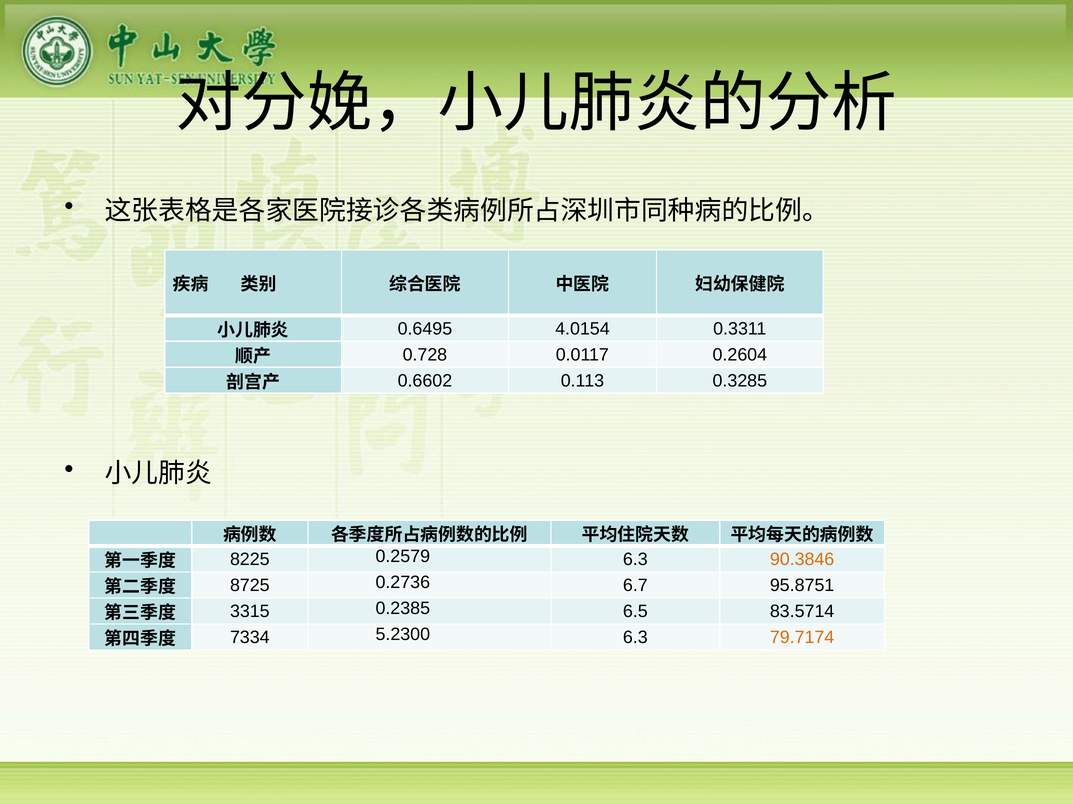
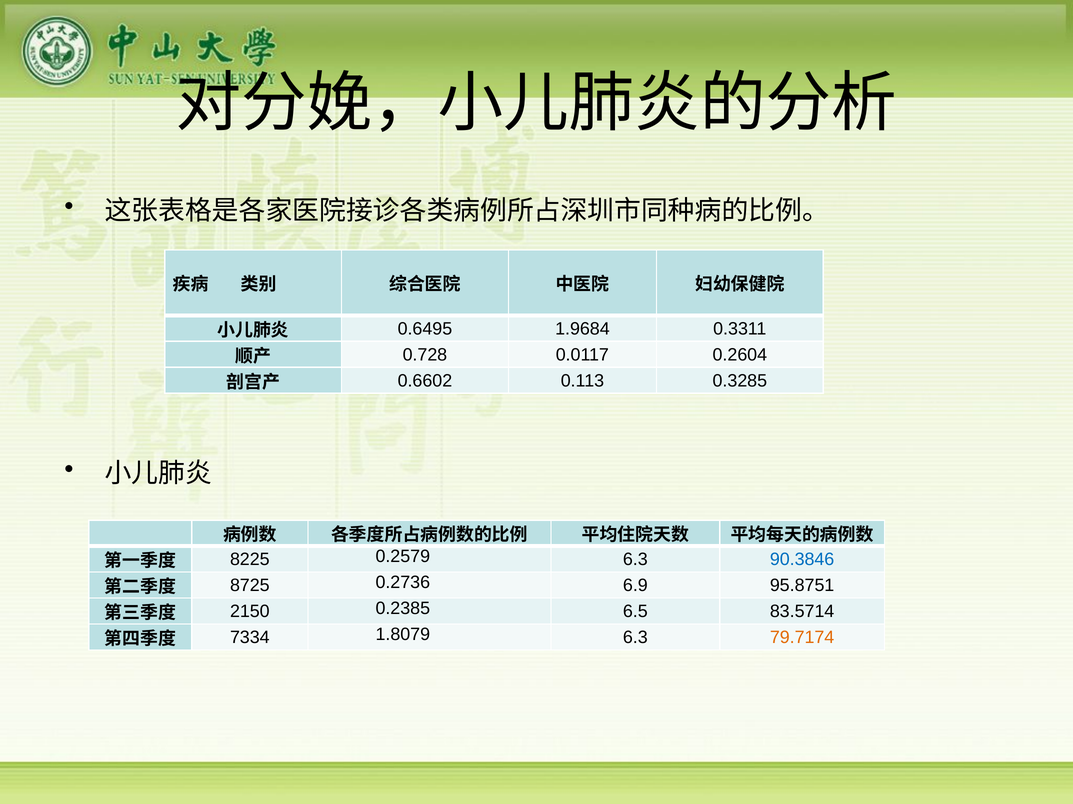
4.0154: 4.0154 -> 1.9684 (582, 329)
90.3846 colour: orange -> blue (802, 560)
6.7: 6.7 -> 6.9 (635, 586)
3315: 3315 -> 2150 (250, 612)
5.2300: 5.2300 -> 1.8079 (403, 635)
